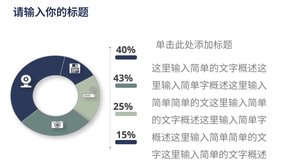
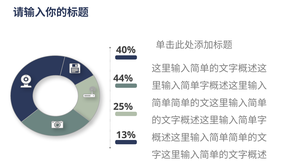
43%: 43% -> 44% (123, 78)
15%: 15% -> 13% (126, 135)
